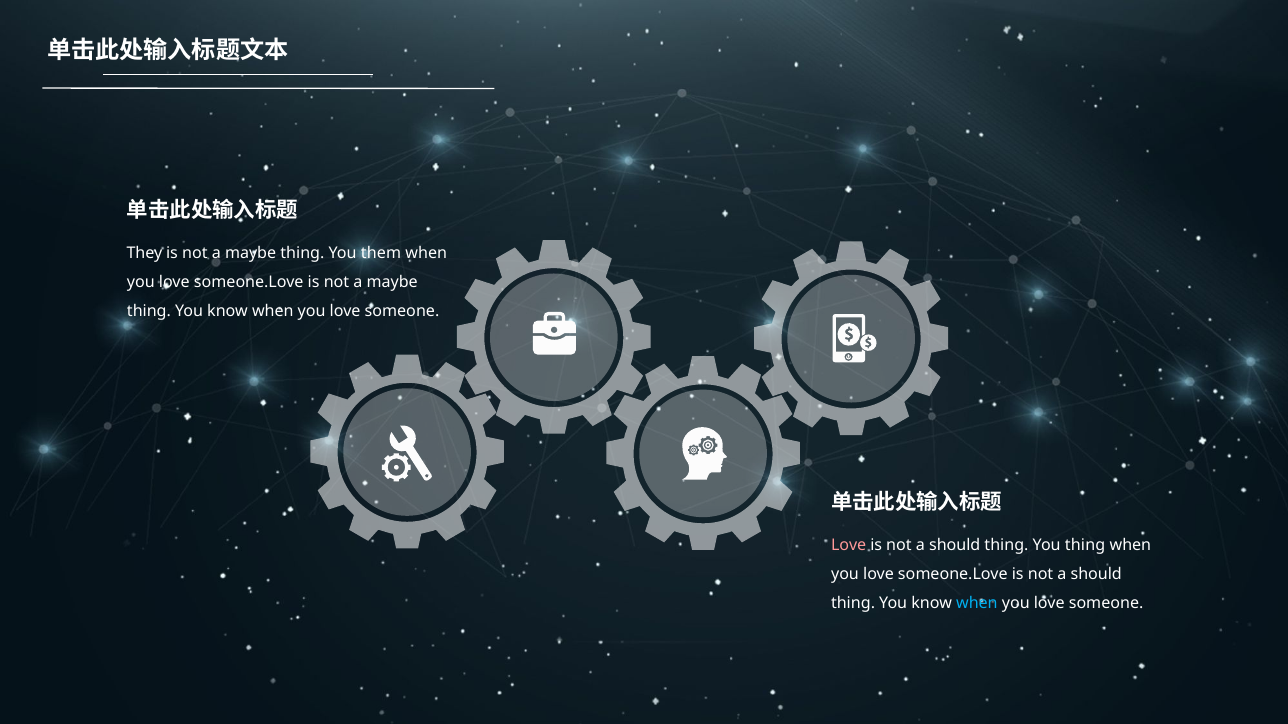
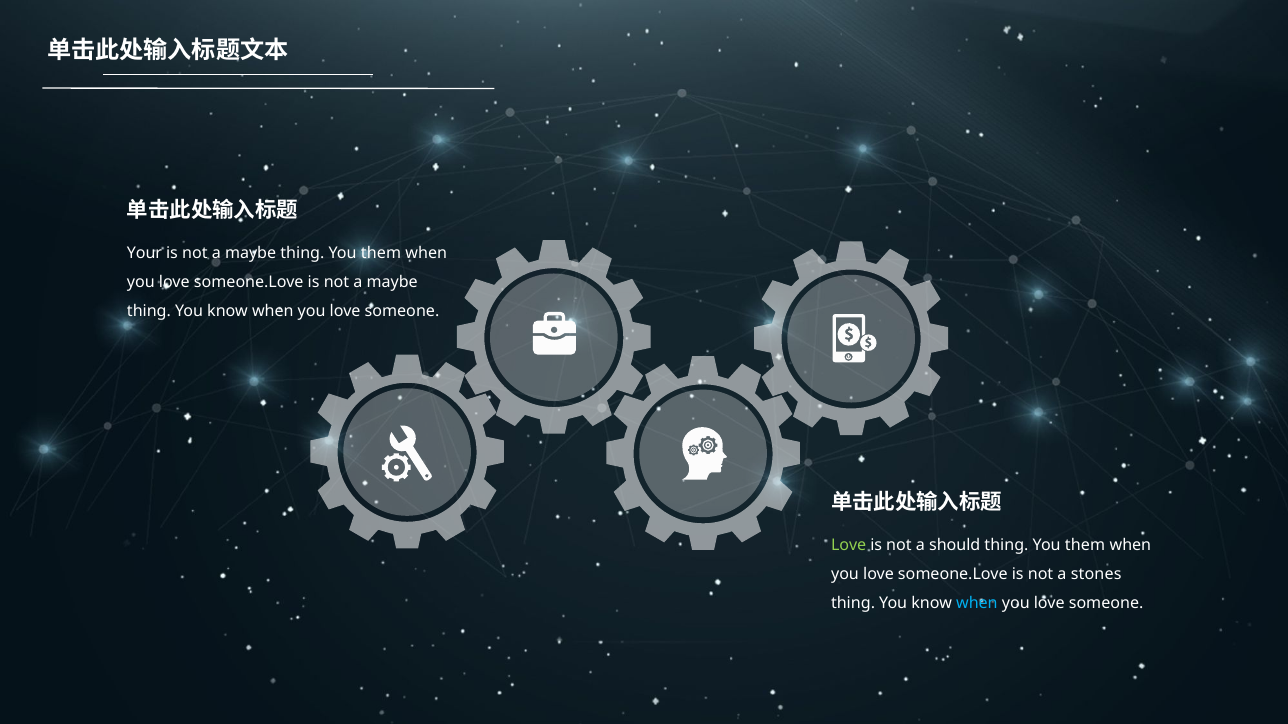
They: They -> Your (145, 253)
Love colour: pink -> light green (849, 546)
thing: thing -> them (1085, 546)
should: should -> stones (1096, 575)
